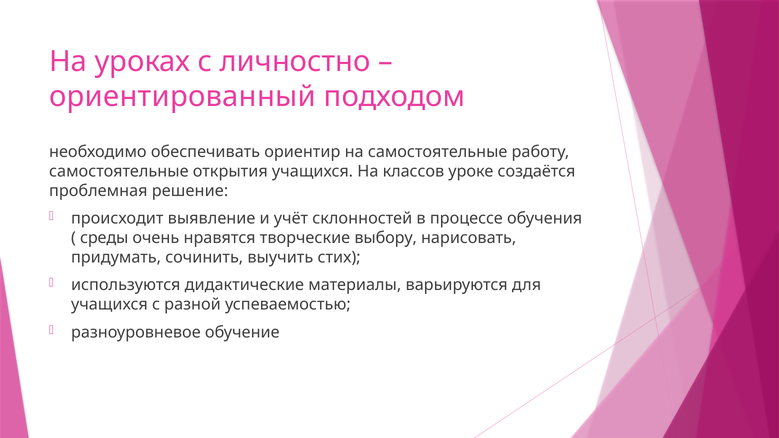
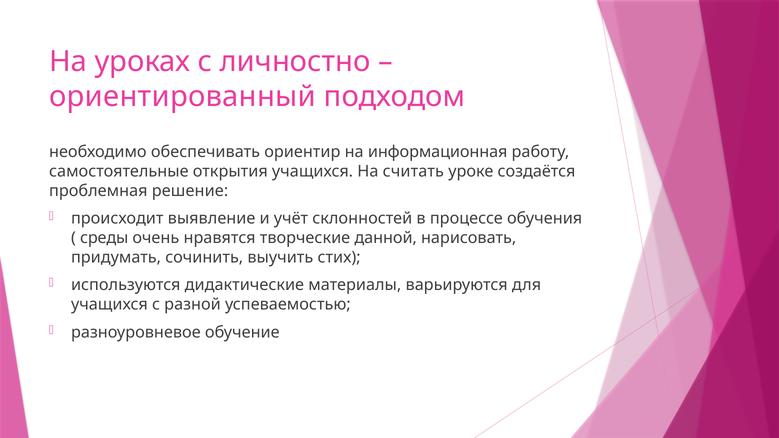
на самостоятельные: самостоятельные -> информационная (438, 152)
классов: классов -> считать (413, 171)
выбору: выбору -> данной (386, 238)
